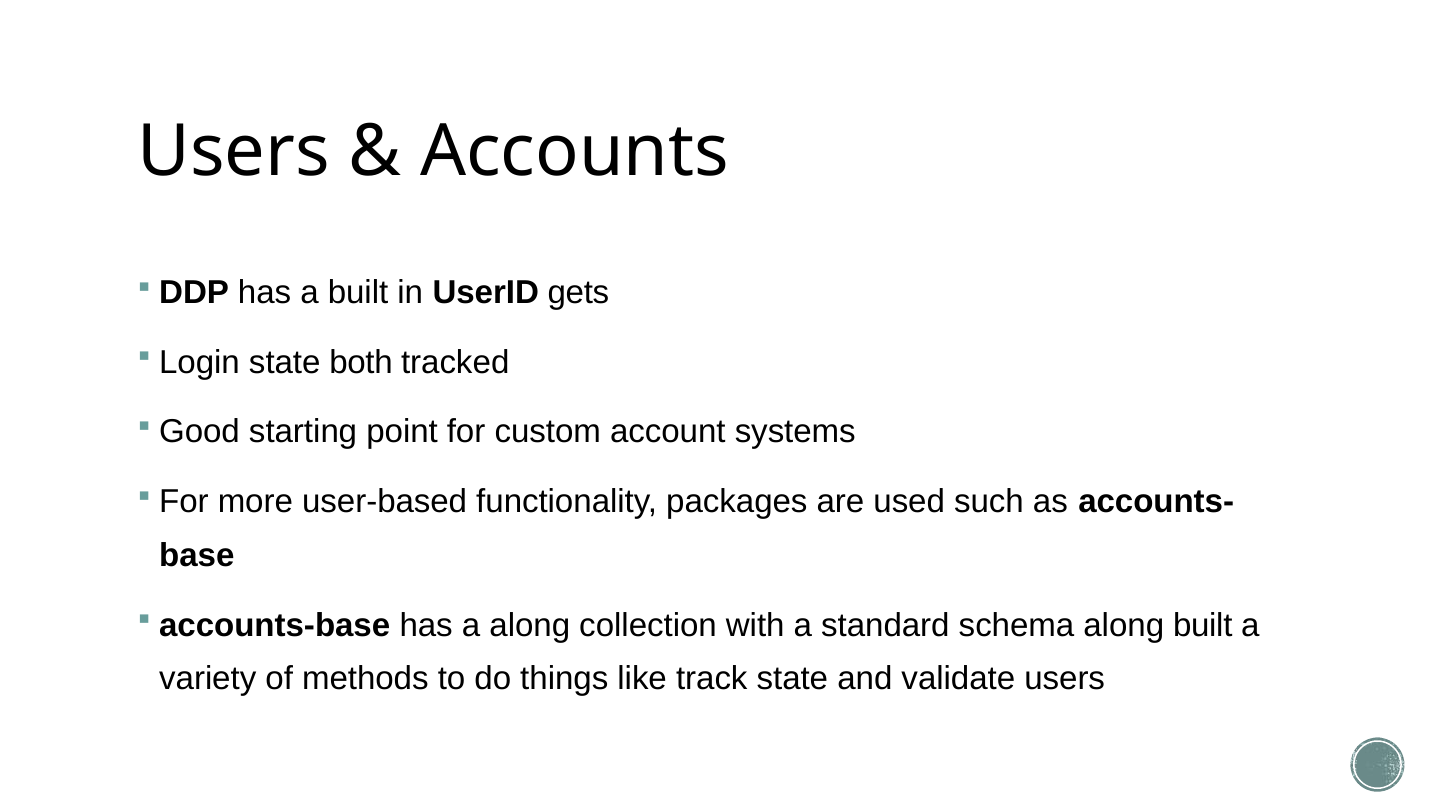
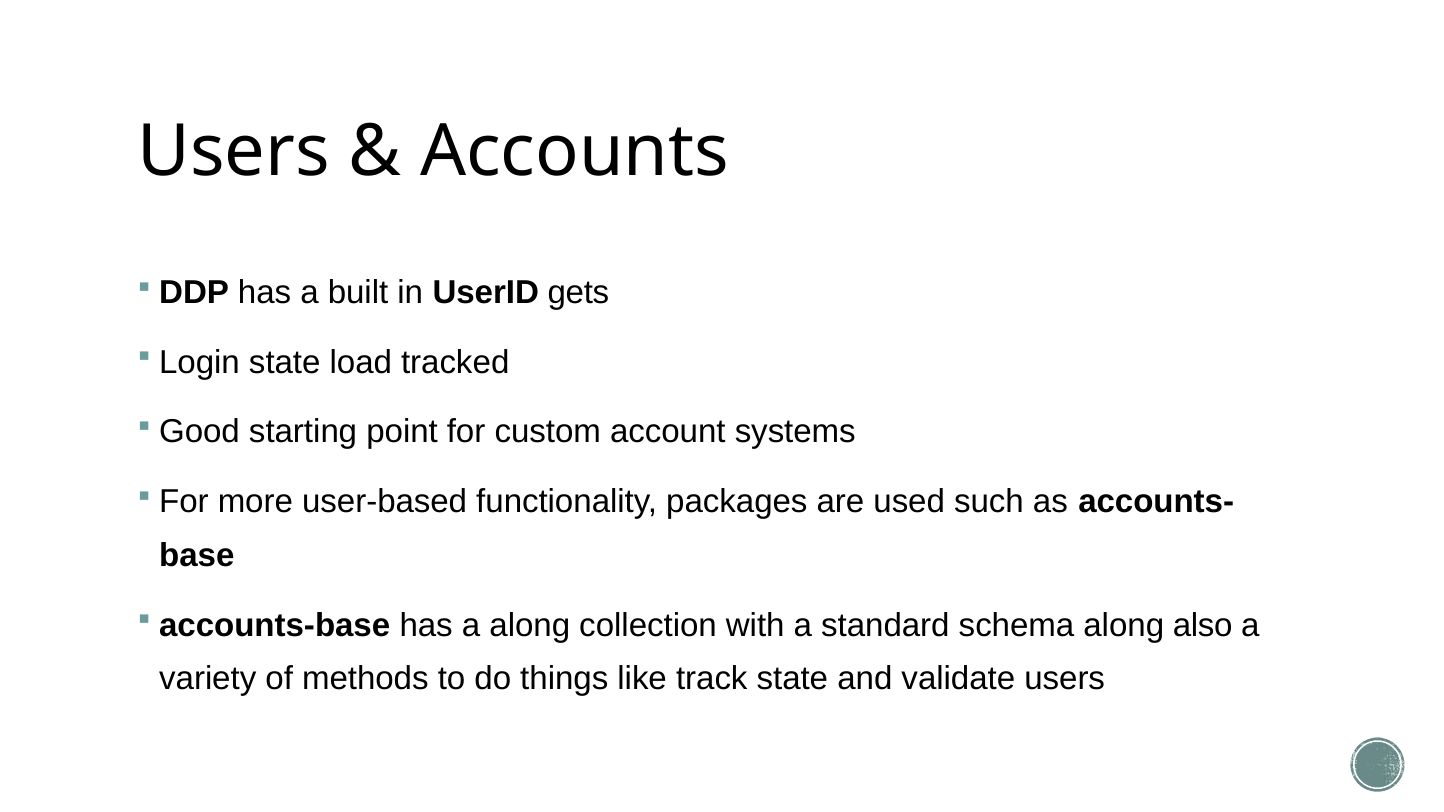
both: both -> load (361, 362)
along built: built -> also (1203, 625)
